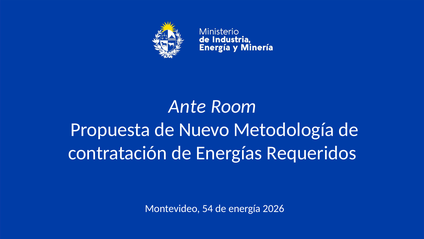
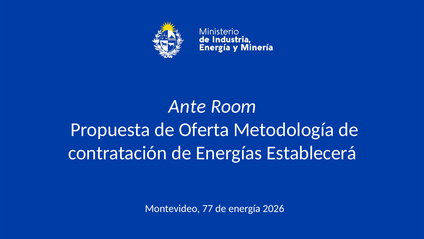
Nuevo: Nuevo -> Oferta (204, 129)
Requeridos: Requeridos -> Establecerá (312, 153)
54: 54 -> 77 (208, 208)
